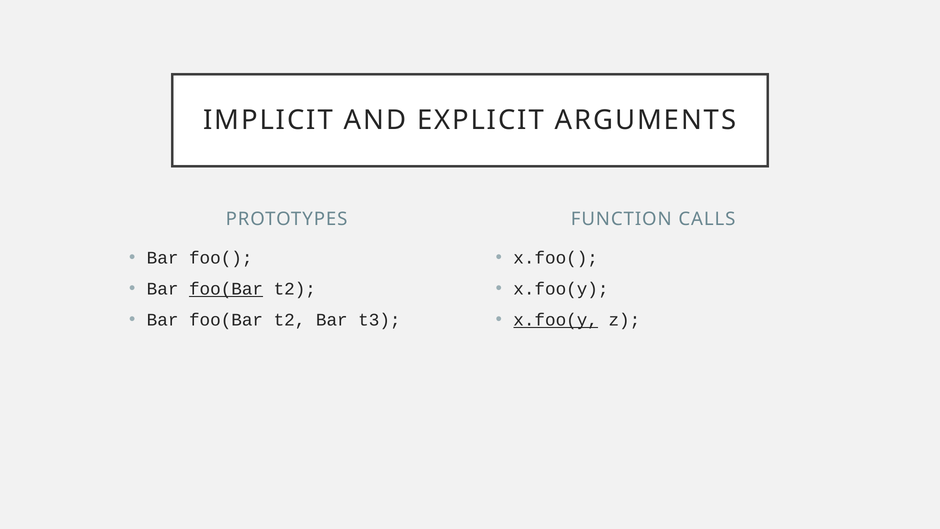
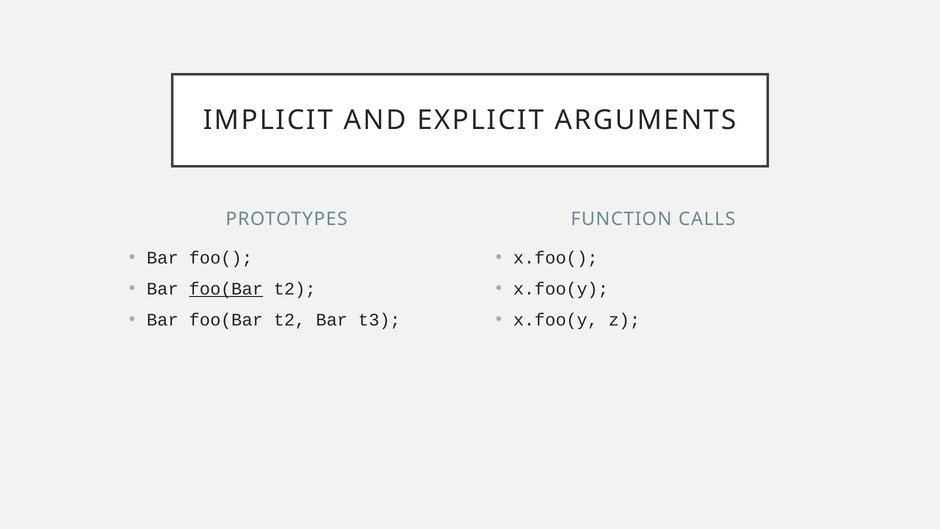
x.foo(y underline: present -> none (556, 320)
